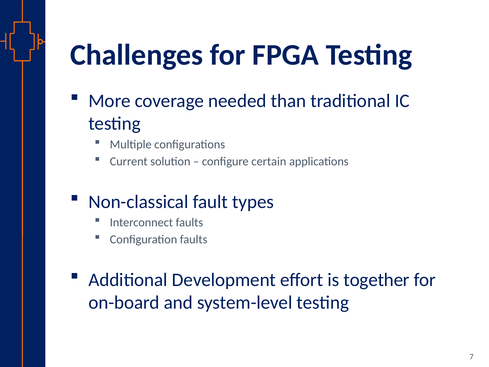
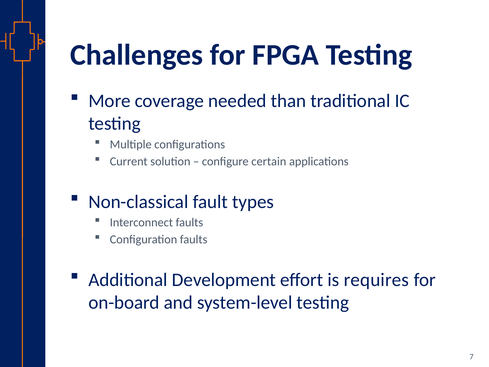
together: together -> requires (376, 280)
